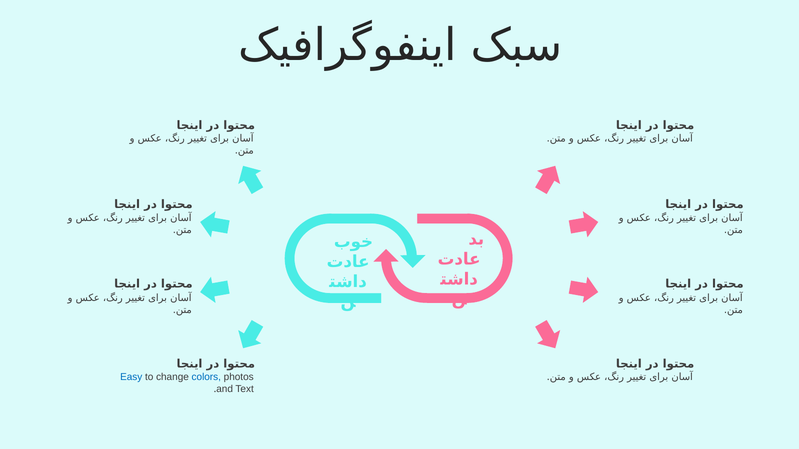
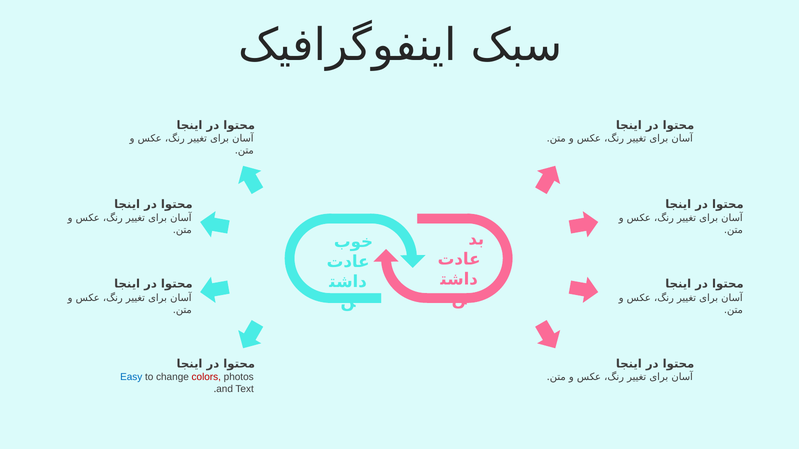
colors colour: blue -> red (206, 377)
